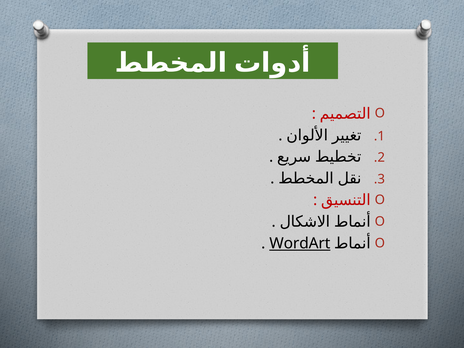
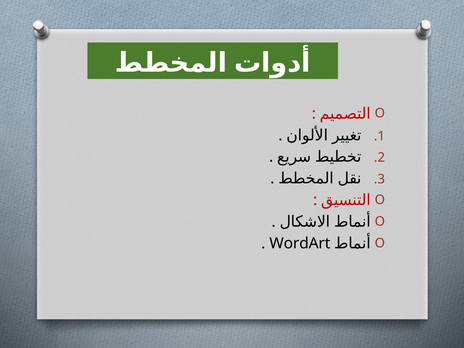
WordArt underline: present -> none (300, 243)
